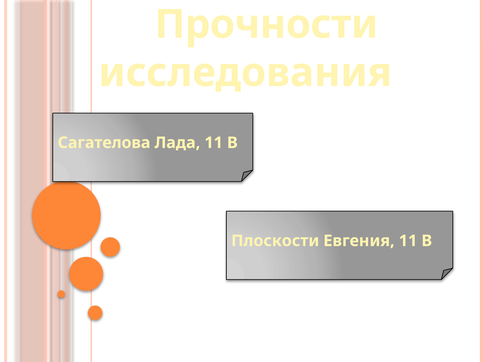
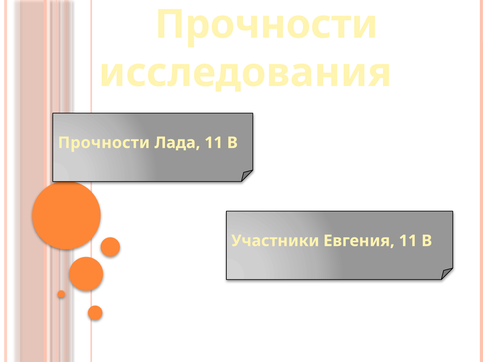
Сагателова: Сагателова -> Прочности (104, 143)
Плоскости: Плоскости -> Участники (275, 241)
